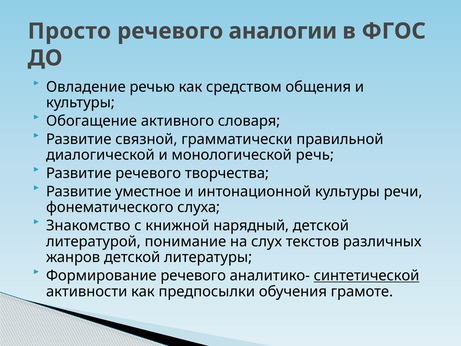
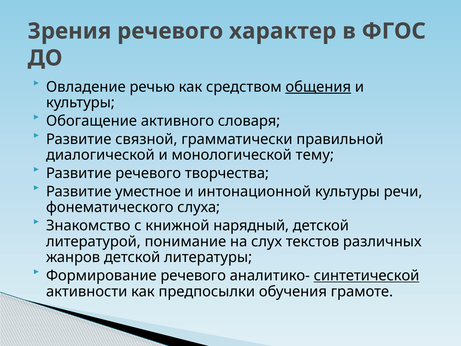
Просто: Просто -> Зрения (69, 31)
аналогии: аналогии -> характер (283, 31)
общения underline: none -> present (318, 87)
речь: речь -> тему (315, 155)
